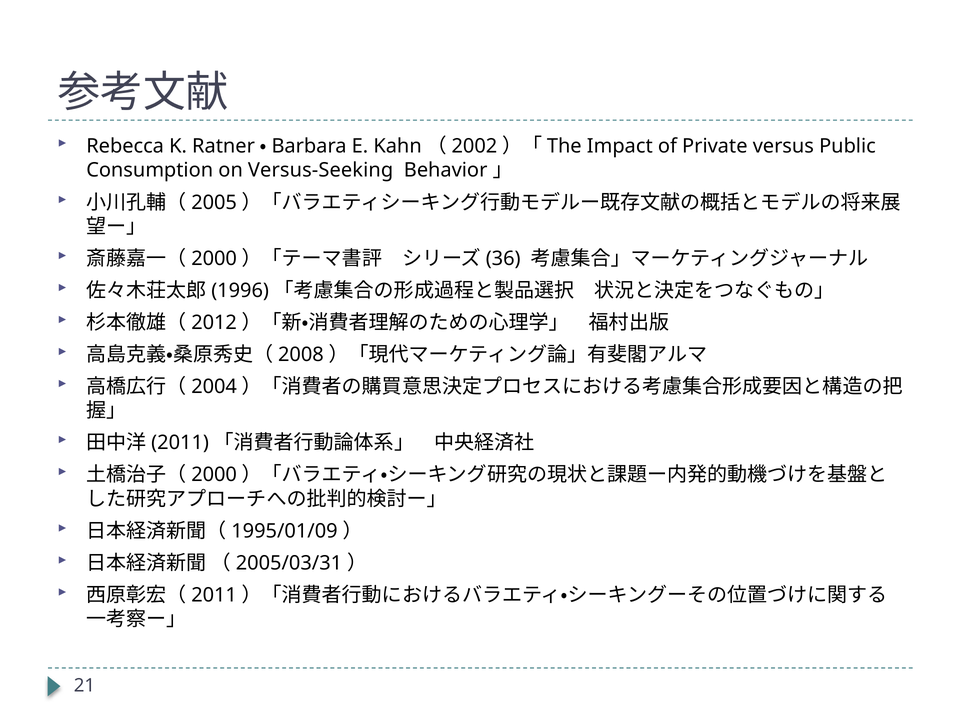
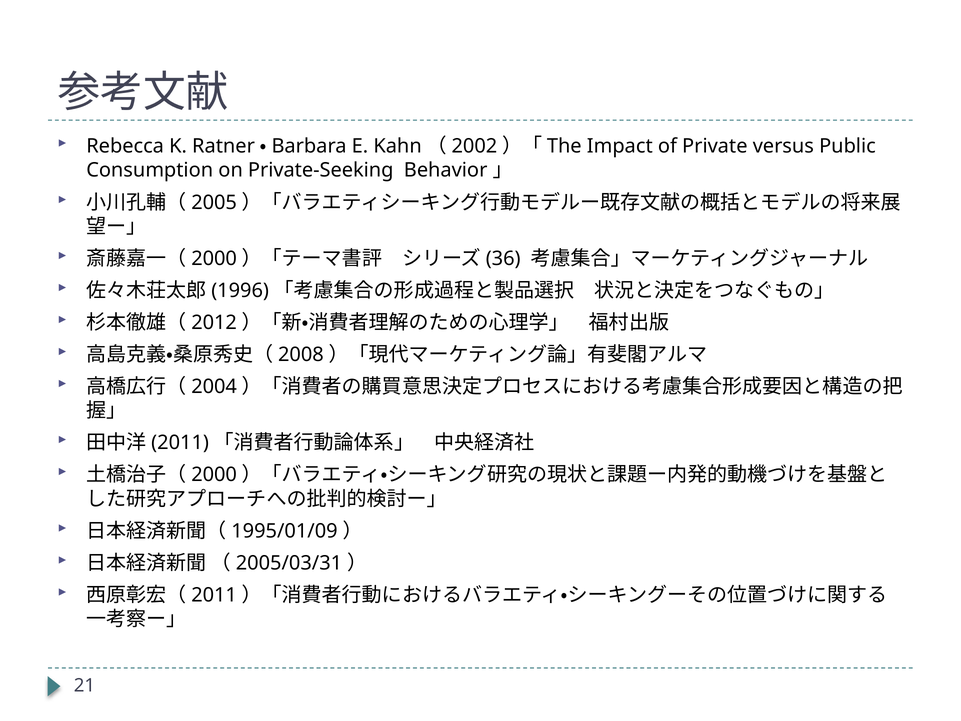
Versus-Seeking: Versus-Seeking -> Private-Seeking (321, 170)
